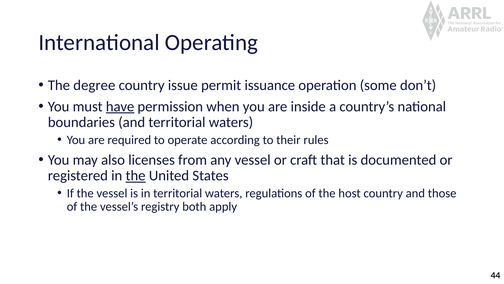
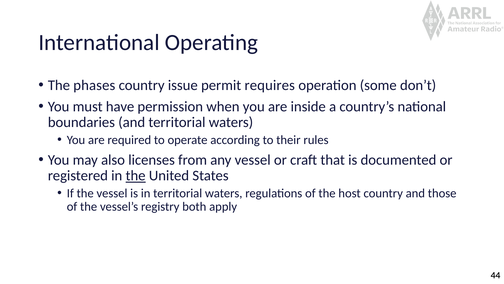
degree: degree -> phases (94, 85)
issuance: issuance -> requires (270, 85)
have underline: present -> none (120, 106)
